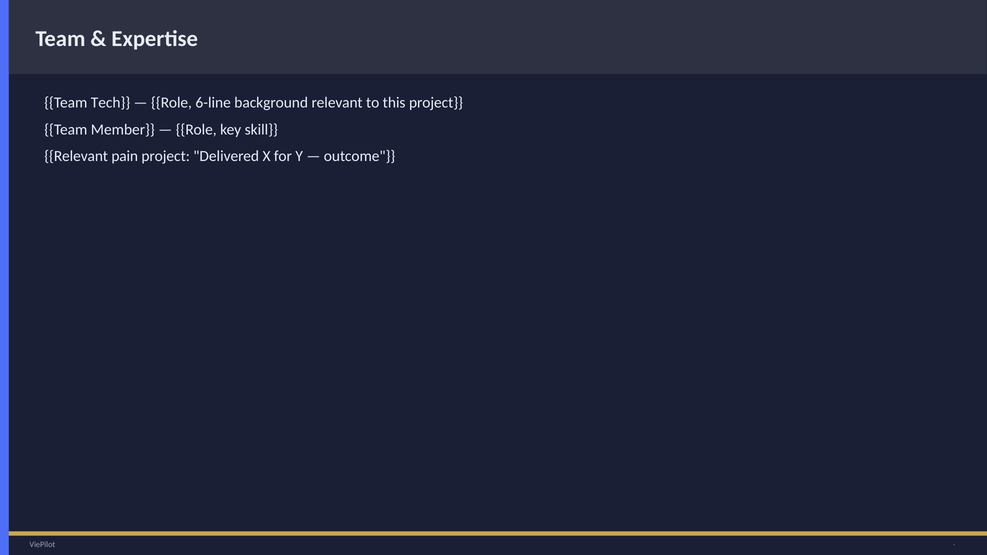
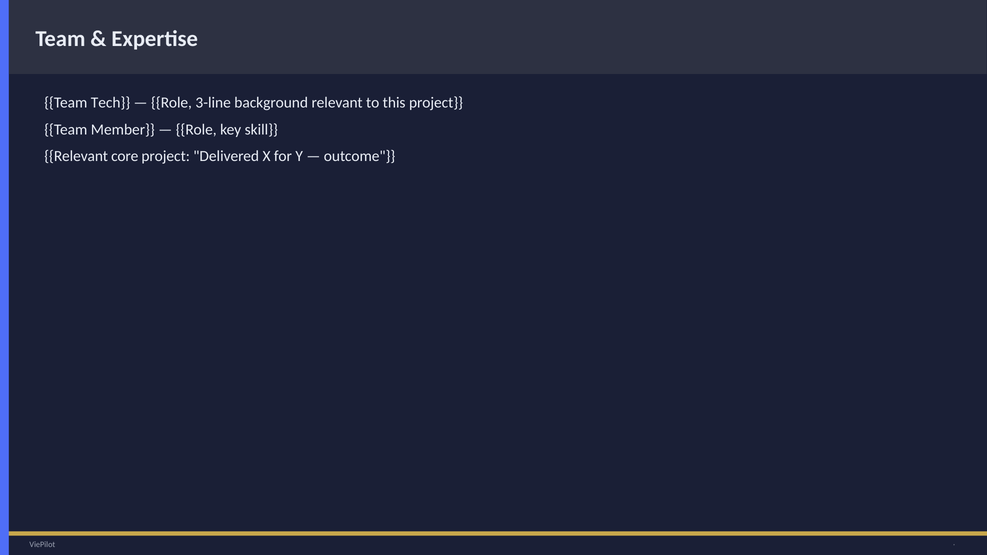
6-line: 6-line -> 3-line (213, 103)
pain: pain -> core (125, 156)
